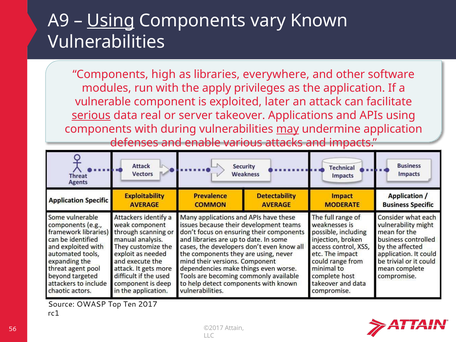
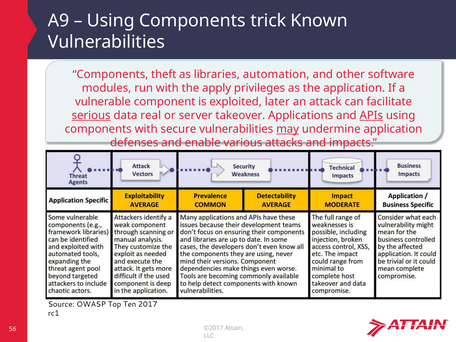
Using underline: present -> none (111, 21)
vary: vary -> trick (268, 21)
high: high -> theft (164, 74)
everywhere: everywhere -> automation (276, 74)
APIs underline: none -> present (371, 115)
during: during -> secure (178, 129)
